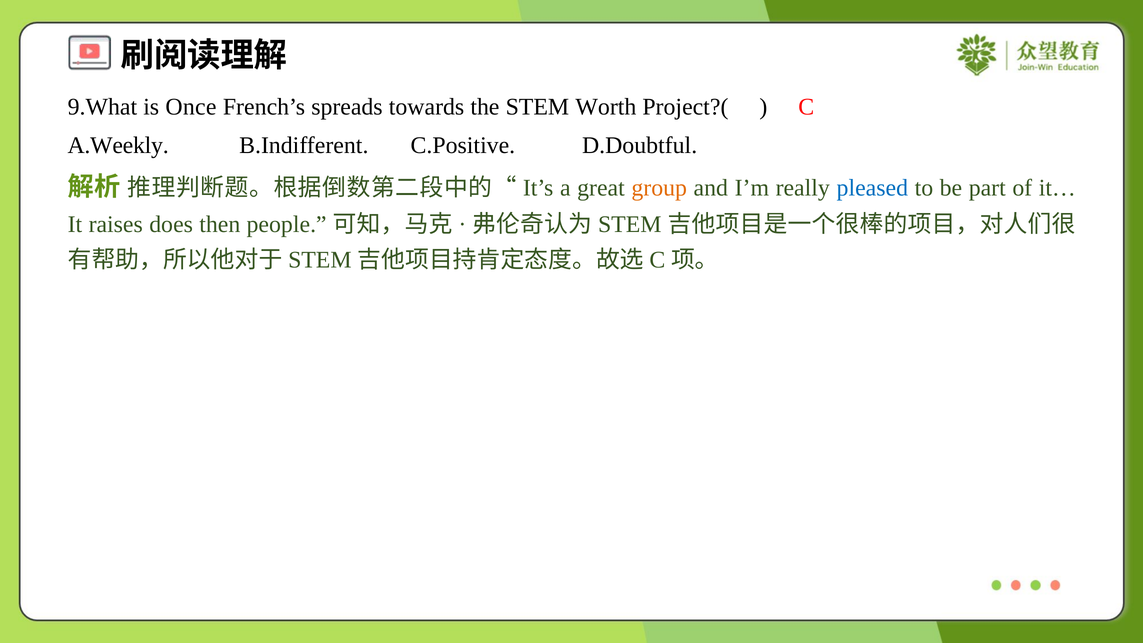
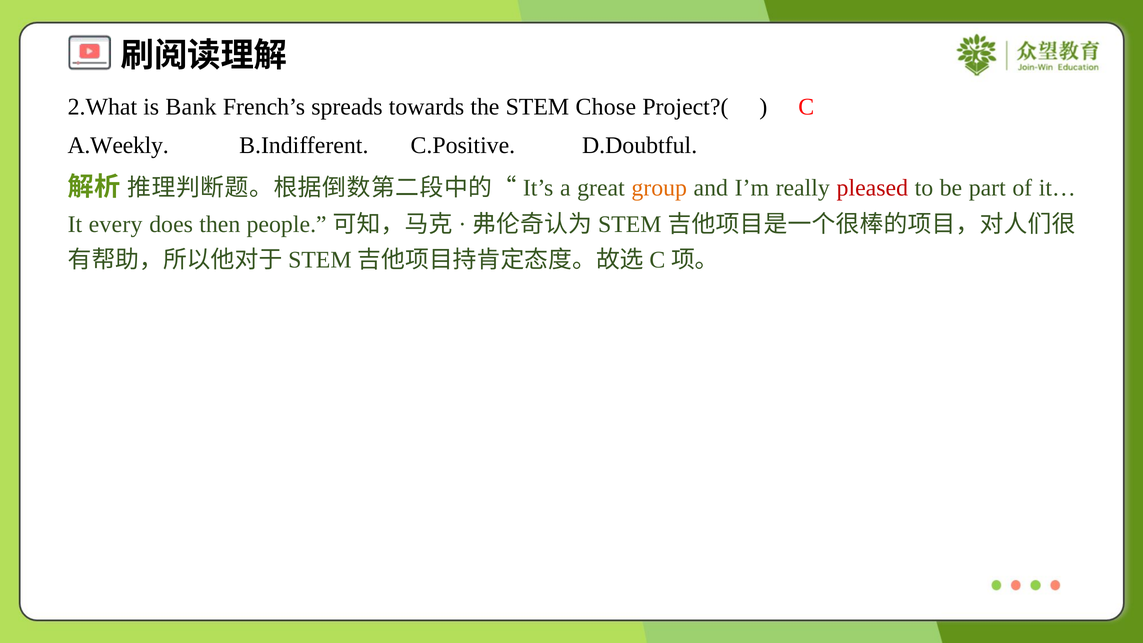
9.What: 9.What -> 2.What (102, 107)
Once: Once -> Bank (191, 107)
Worth: Worth -> Chose (606, 107)
pleased colour: blue -> red (872, 188)
raises: raises -> every (116, 224)
